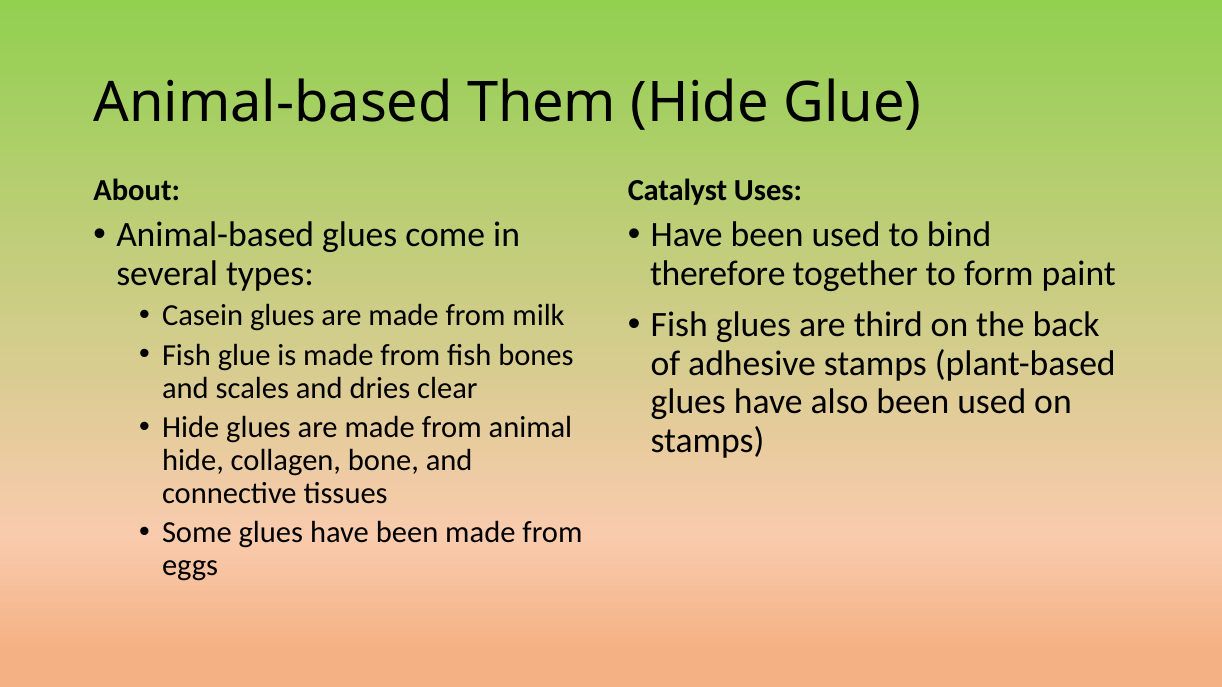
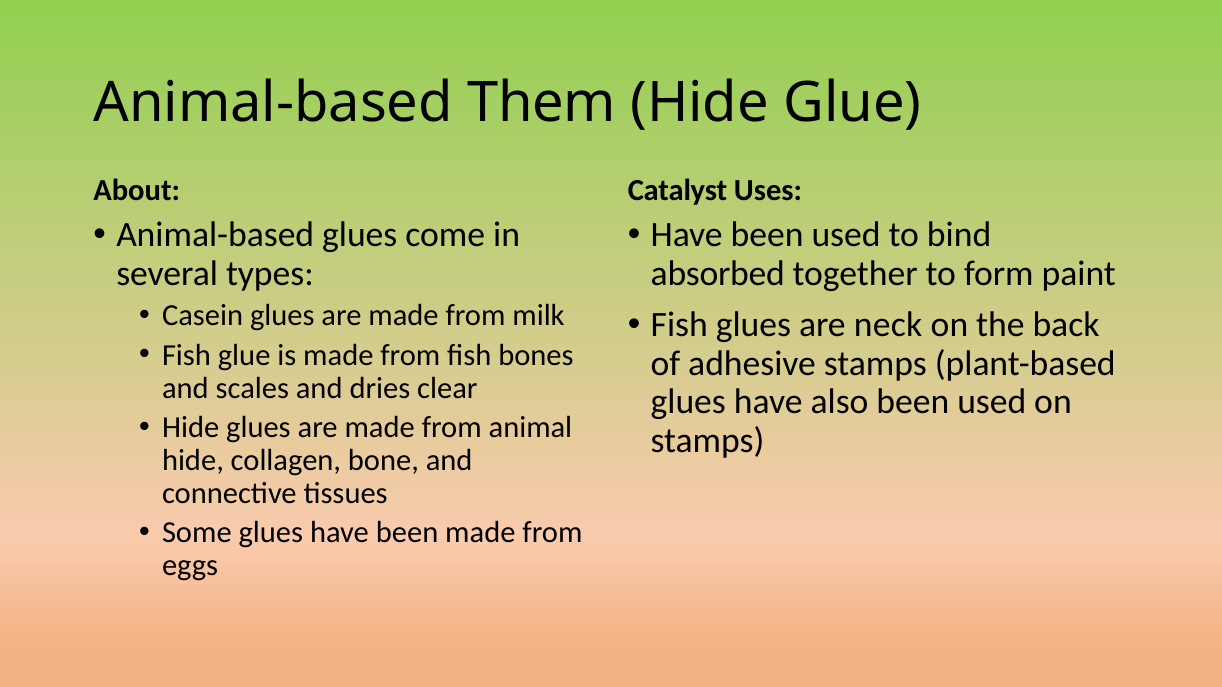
therefore: therefore -> absorbed (718, 274)
third: third -> neck (888, 325)
